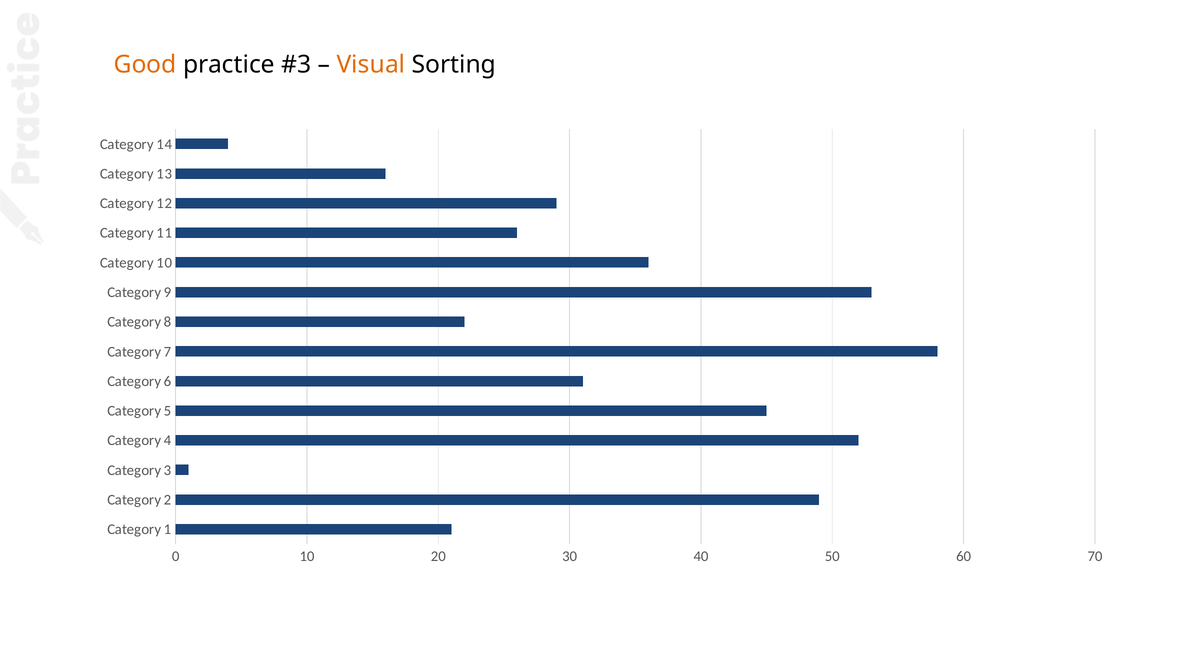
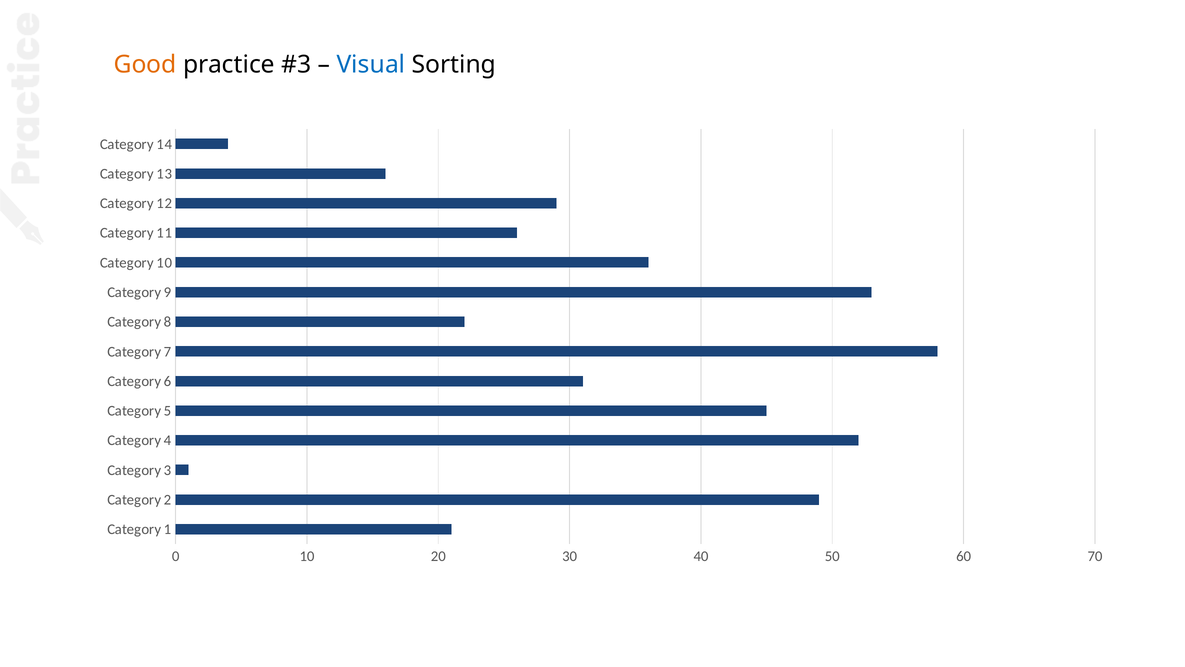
Visual colour: orange -> blue (371, 65)
